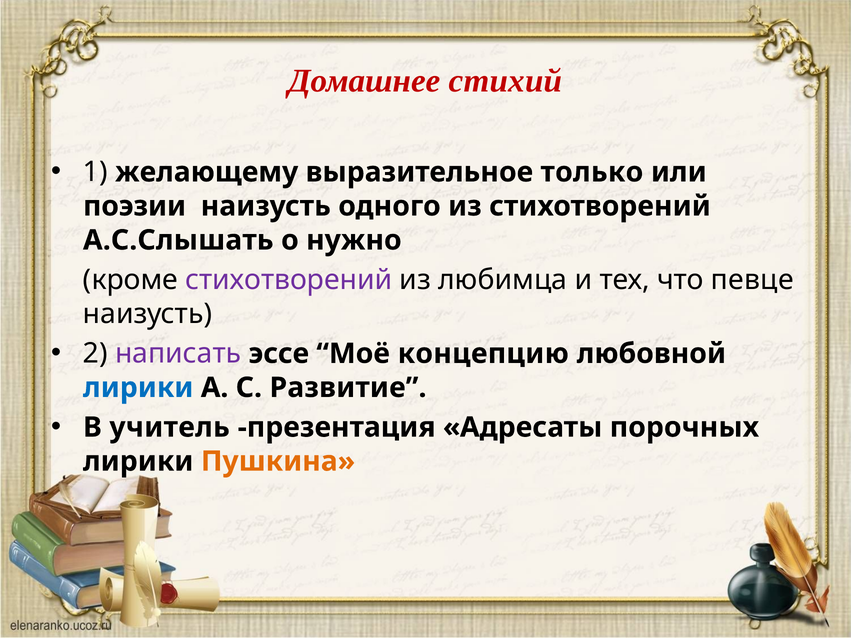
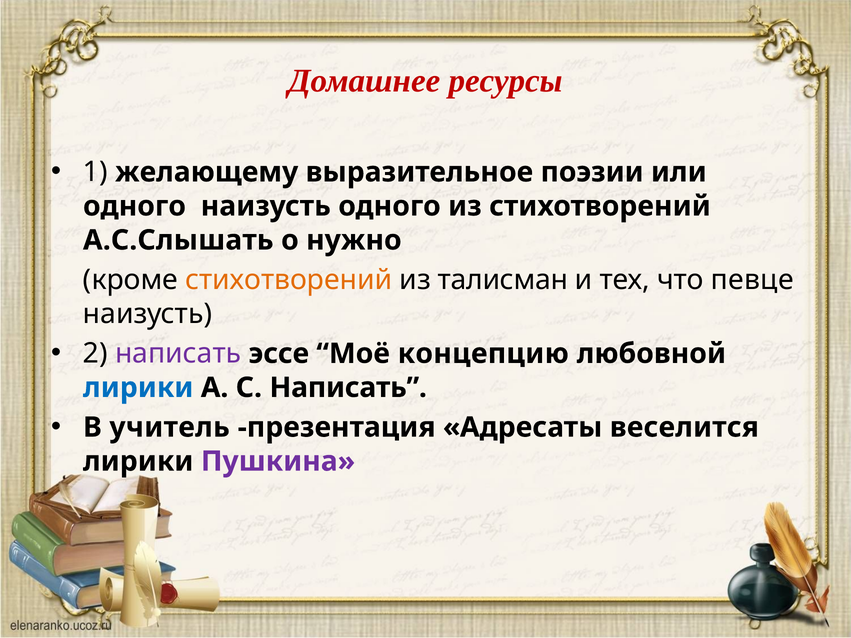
стихий: стихий -> ресурсы (506, 81)
только: только -> поэзии (592, 172)
поэзии: поэзии -> одного (134, 206)
стихотворений colour: purple -> orange (289, 280)
любимца: любимца -> талисман (503, 280)
С Развитие: Развитие -> Написать (348, 388)
порочных: порочных -> веселится (684, 427)
Пушкина colour: orange -> purple (278, 461)
